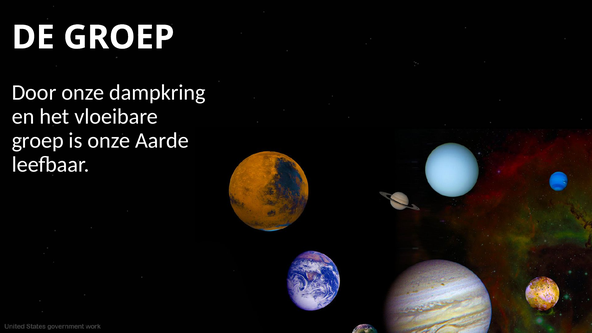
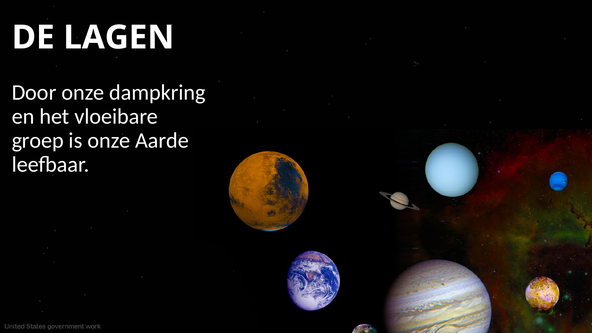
DE GROEP: GROEP -> LAGEN (119, 37)
